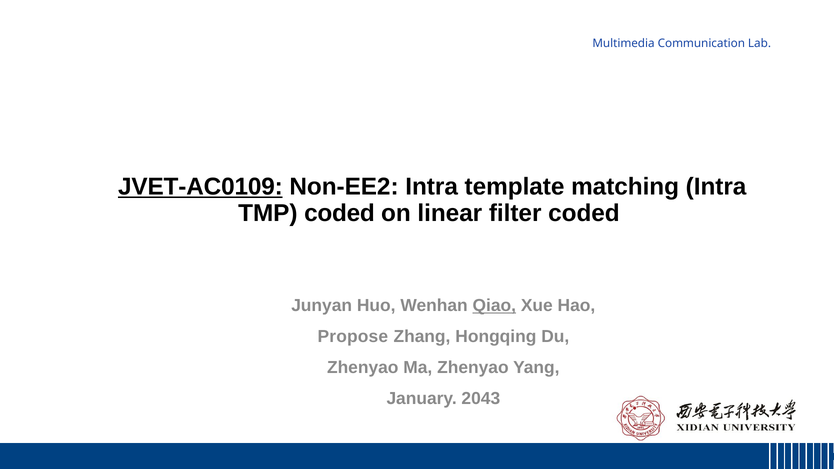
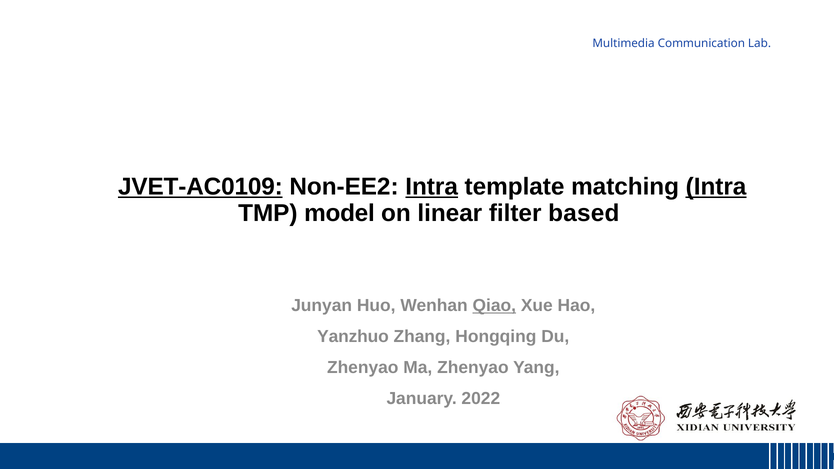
Intra underline: none -> present (432, 187)
Intra underline: none -> present (716, 187)
TMP coded: coded -> model (339, 213)
filter coded: coded -> based (584, 213)
Propose: Propose -> Yanzhuo (353, 336)
2043: 2043 -> 2022 (481, 398)
